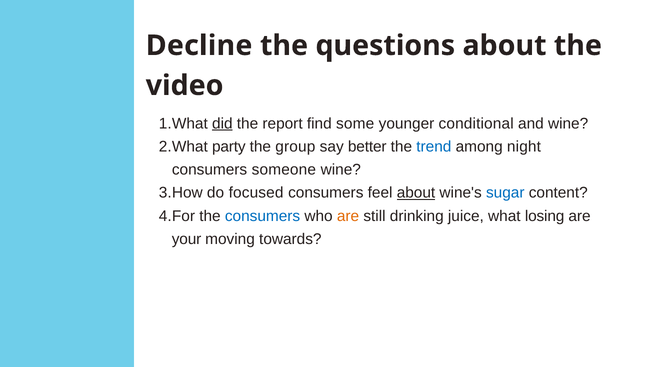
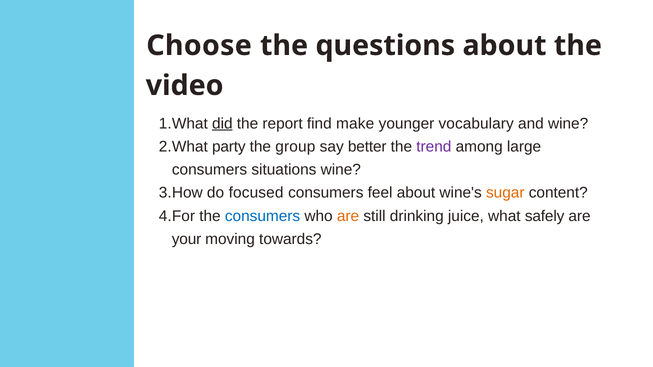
Decline: Decline -> Choose (199, 46)
some: some -> make (355, 124)
conditional: conditional -> vocabulary (476, 124)
trend colour: blue -> purple (434, 147)
night: night -> large (524, 147)
someone: someone -> situations (284, 170)
about underline: present -> none (416, 193)
sugar colour: blue -> orange (505, 193)
losing: losing -> safely (545, 216)
